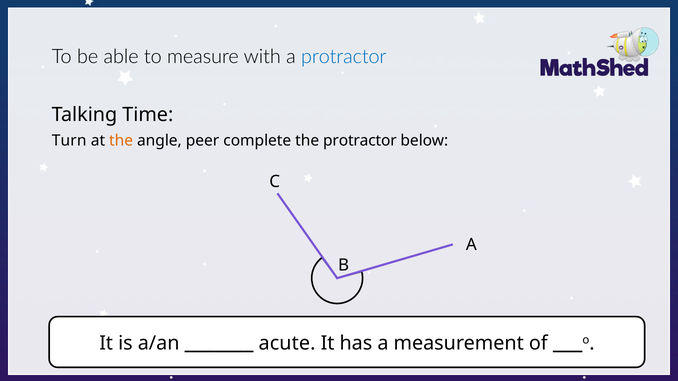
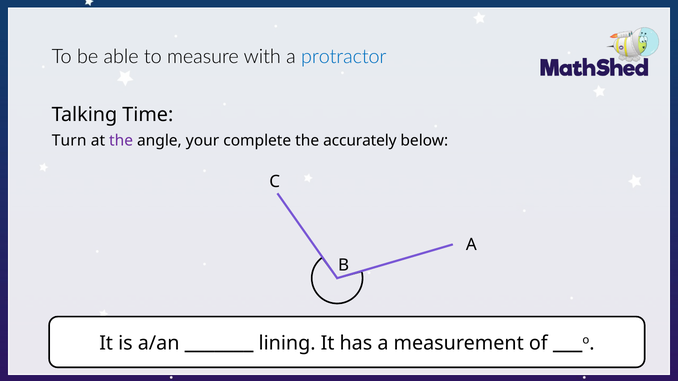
the colour: orange -> purple (121, 141)
peer: peer -> your (203, 141)
the protractor: protractor -> accurately (360, 141)
acute: acute -> lining (287, 344)
